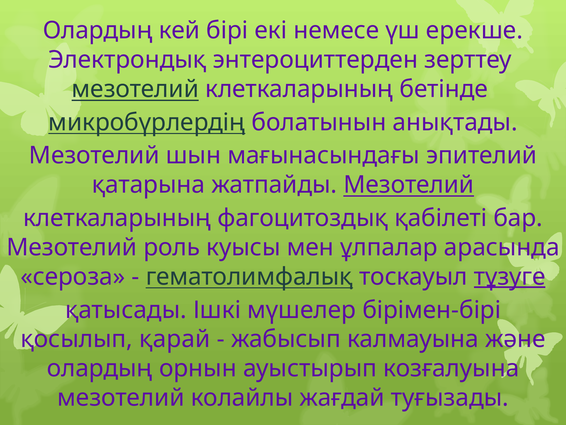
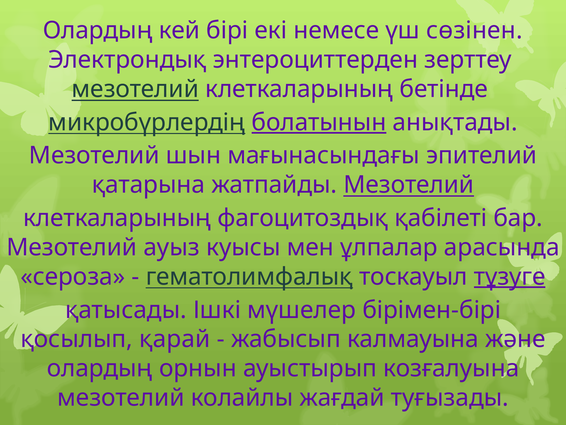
ерекше: ерекше -> сөзінен (474, 31)
болатынын underline: none -> present (319, 122)
роль: роль -> ауыз (172, 247)
